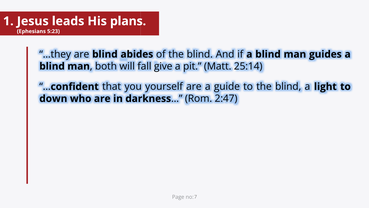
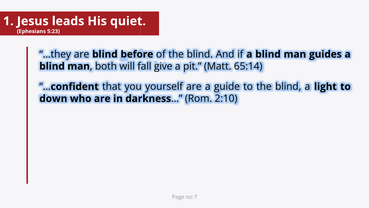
plans: plans -> quiet (128, 21)
abides: abides -> before (137, 54)
25:14: 25:14 -> 65:14 (248, 66)
2:47: 2:47 -> 2:10 (226, 99)
